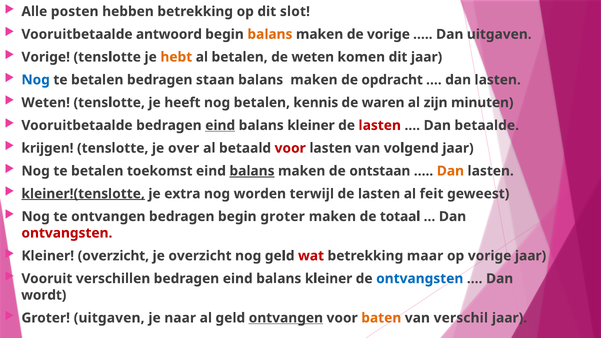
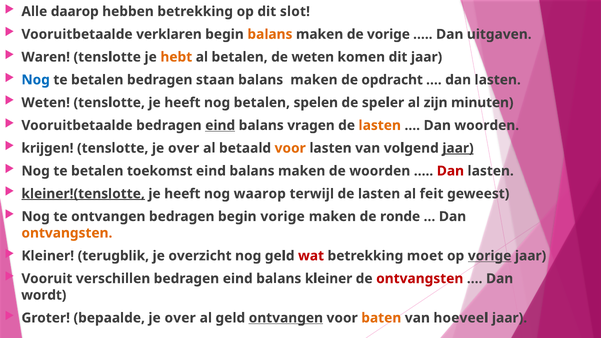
posten: posten -> daarop (75, 11)
antwoord: antwoord -> verklaren (169, 34)
Vorige: Vorige -> Waren (46, 57)
kennis: kennis -> spelen (316, 103)
waren: waren -> speler (383, 103)
kleiner: kleiner -> vragen (311, 125)
lasten colour: red -> orange (380, 125)
Dan betaalde: betaalde -> woorden (487, 125)
voor colour: red -> orange (290, 148)
jaar underline: none -> present (458, 148)
balans underline: present -> none (252, 171)
de ontstaan: ontstaan -> woorden (380, 171)
Dan colour: orange -> red (450, 171)
extra: extra -> heeft (182, 194)
worden: worden -> waarop (260, 194)
begin groter: groter -> vorige (283, 217)
totaal: totaal -> ronde (400, 217)
ontvangsten colour: red -> orange (67, 233)
Kleiner overzicht: overzicht -> terugblik (113, 256)
maar: maar -> moet (425, 256)
vorige underline: none -> present (490, 256)
ontvangsten colour: blue -> red (420, 279)
Groter uitgaven: uitgaven -> bepaalde (109, 318)
naar: naar -> over (180, 318)
verschil: verschil -> hoeveel (461, 318)
